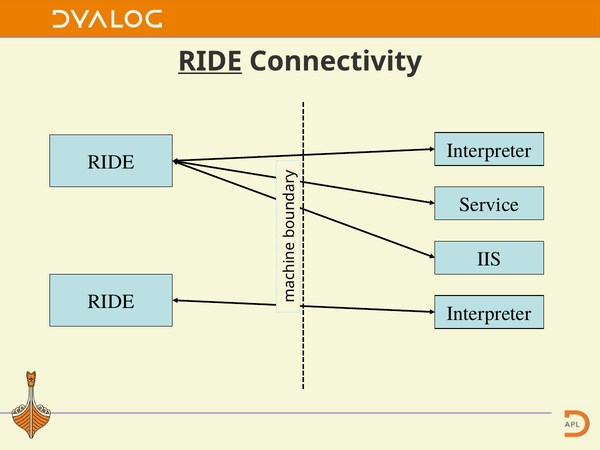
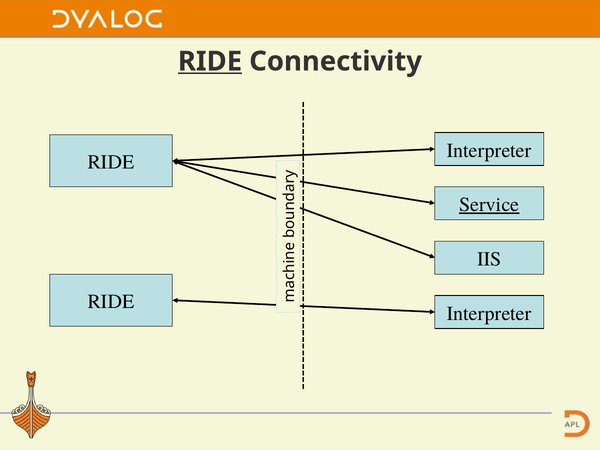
Service underline: none -> present (489, 205)
